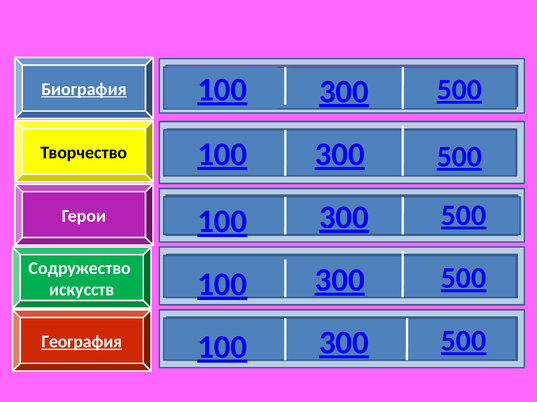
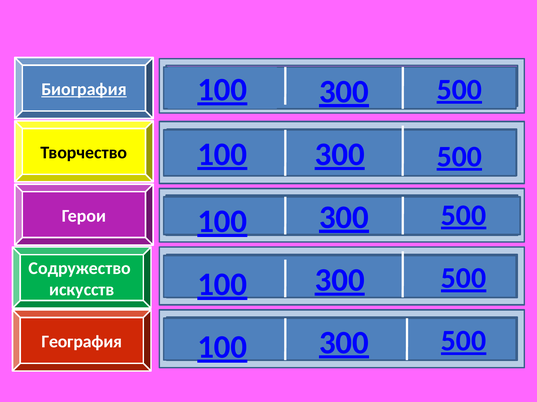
География underline: present -> none (82, 342)
